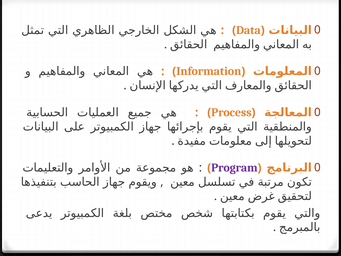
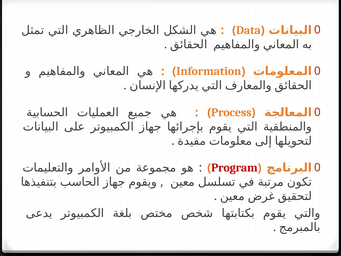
Program colour: purple -> red (234, 168)
